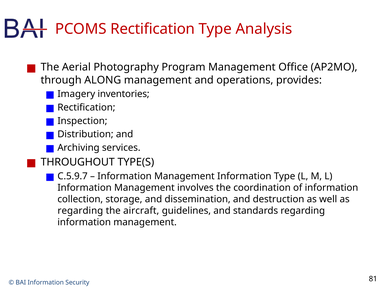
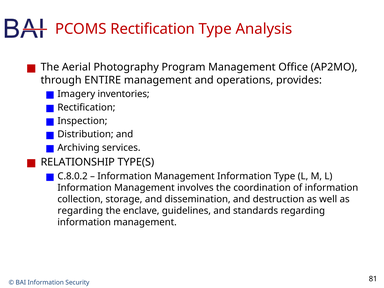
ALONG: ALONG -> ENTIRE (103, 80)
THROUGHOUT: THROUGHOUT -> RELATIONSHIP (78, 162)
C.5.9.7: C.5.9.7 -> C.8.0.2 (73, 176)
aircraft: aircraft -> enclave (141, 211)
